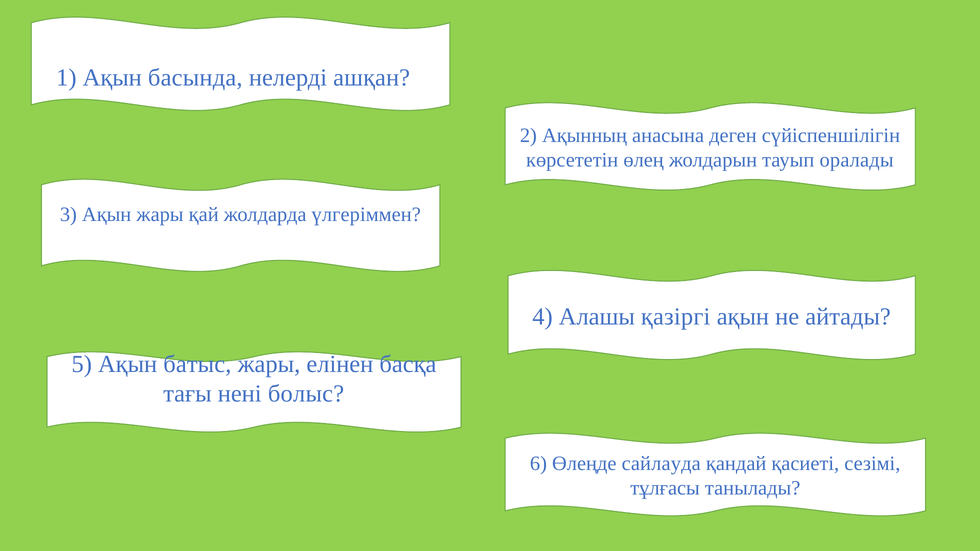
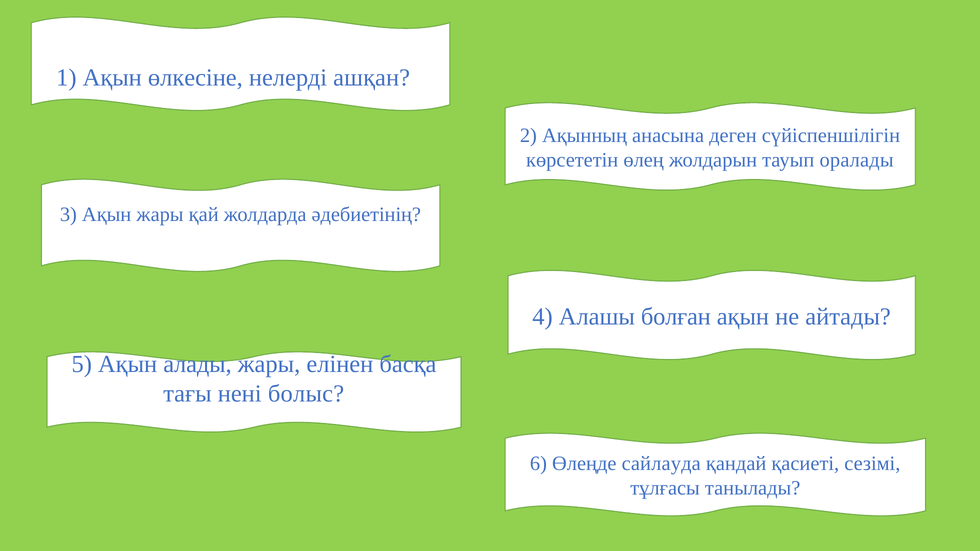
басында: басында -> өлкесіне (195, 78)
үлгеріммен: үлгеріммен -> әдебиетінің (366, 215)
қазіргі: қазіргі -> болған (676, 317)
батыс: батыс -> алады (197, 364)
